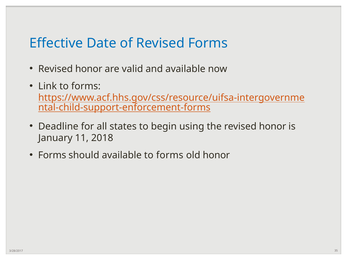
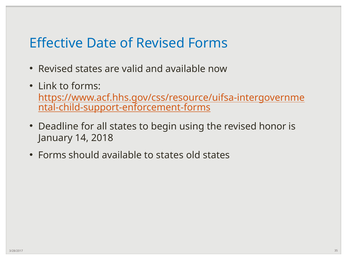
honor: honor -> states (89, 69)
11: 11 -> 14 (82, 138)
forms: forms -> states (170, 155)
old honor: honor -> states (216, 155)
